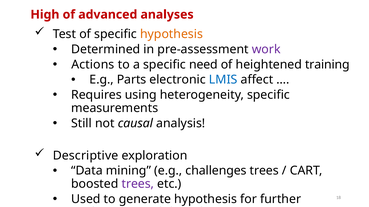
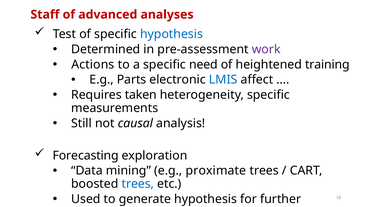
High: High -> Staff (45, 15)
hypothesis colour: orange -> blue (172, 34)
using: using -> taken (141, 95)
Descriptive: Descriptive -> Forecasting (86, 156)
challenges: challenges -> proximate (216, 171)
trees colour: purple -> blue (138, 184)
